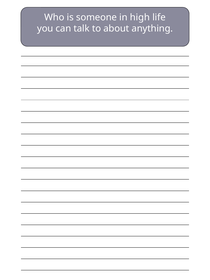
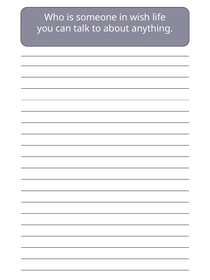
high: high -> wish (140, 17)
